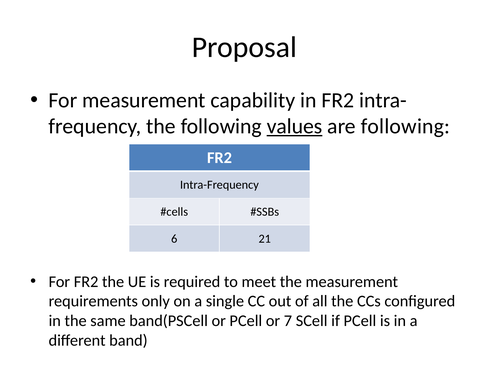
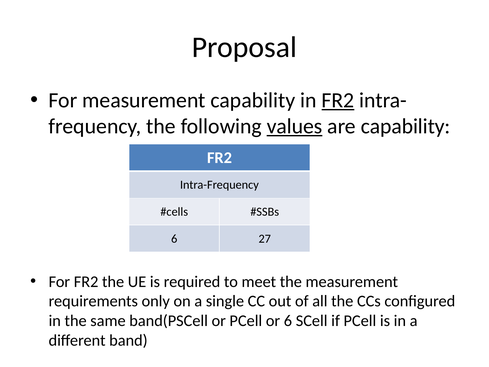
FR2 underline: none -> present (338, 100)
are following: following -> capability (406, 126)
21: 21 -> 27 (265, 239)
or 7: 7 -> 6 (288, 321)
